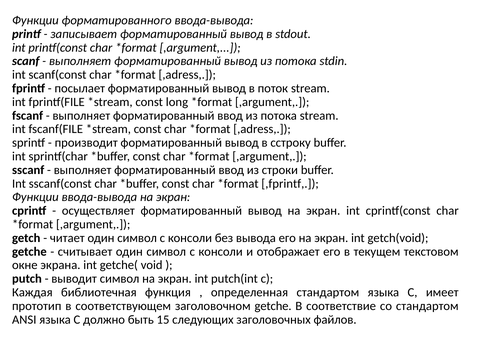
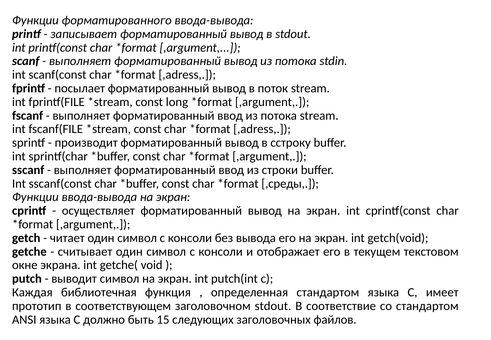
,fprintf: ,fprintf -> ,среды (290, 183)
заголовочном getche: getche -> stdout (273, 306)
